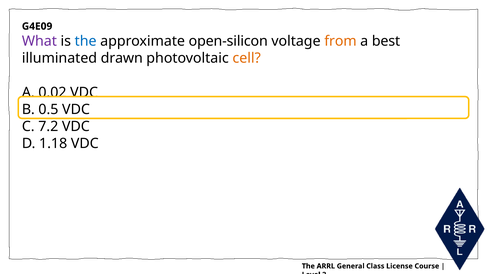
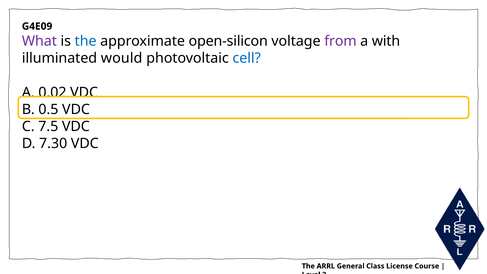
from colour: orange -> purple (340, 41)
best: best -> with (386, 41)
drawn: drawn -> would (122, 58)
cell colour: orange -> blue (247, 58)
7.2: 7.2 -> 7.5 (48, 126)
1.18: 1.18 -> 7.30 (53, 144)
